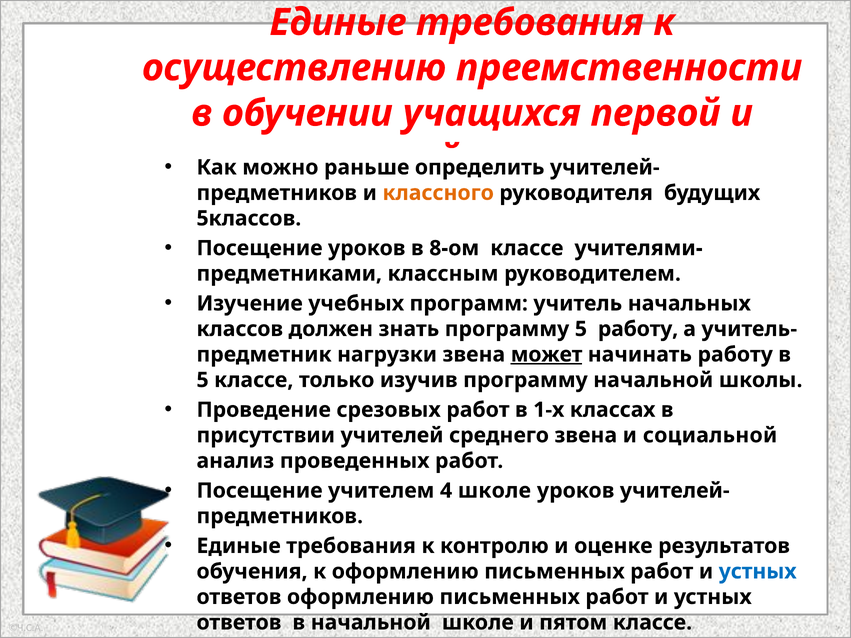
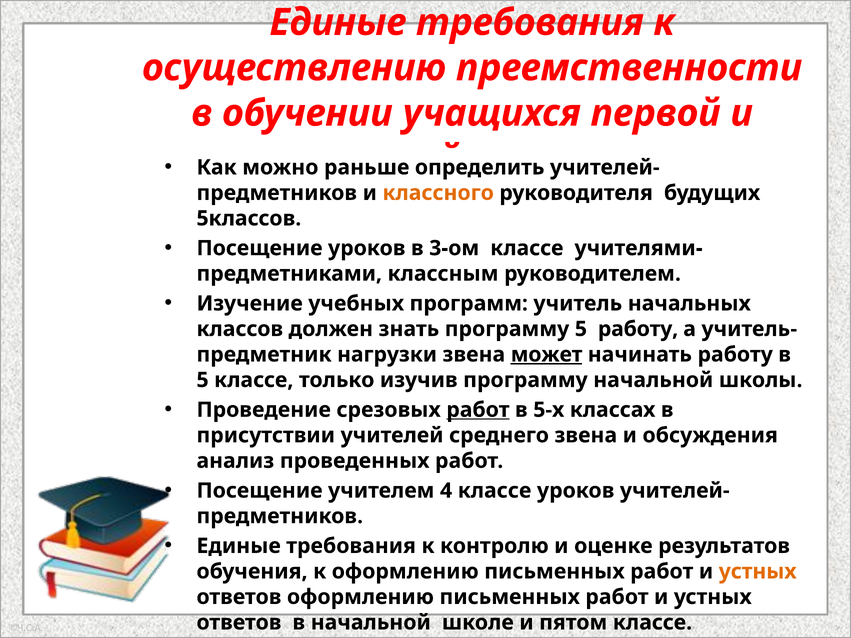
8-ом: 8-ом -> 3-ом (454, 248)
работ underline: none -> present (478, 410)
1-х: 1-х -> 5-х (549, 410)
социальной: социальной -> обсуждения (710, 435)
4 школе: школе -> классе (495, 491)
устных colour: blue -> orange (758, 572)
